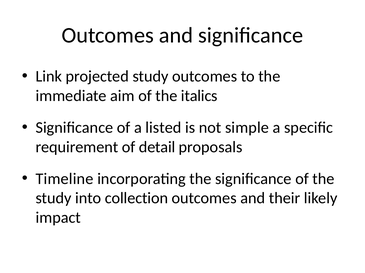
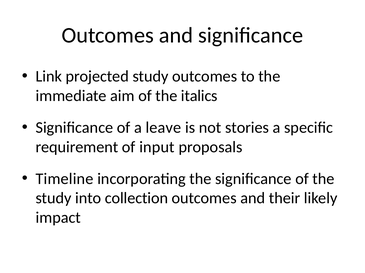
listed: listed -> leave (163, 128)
simple: simple -> stories (247, 128)
detail: detail -> input (157, 147)
